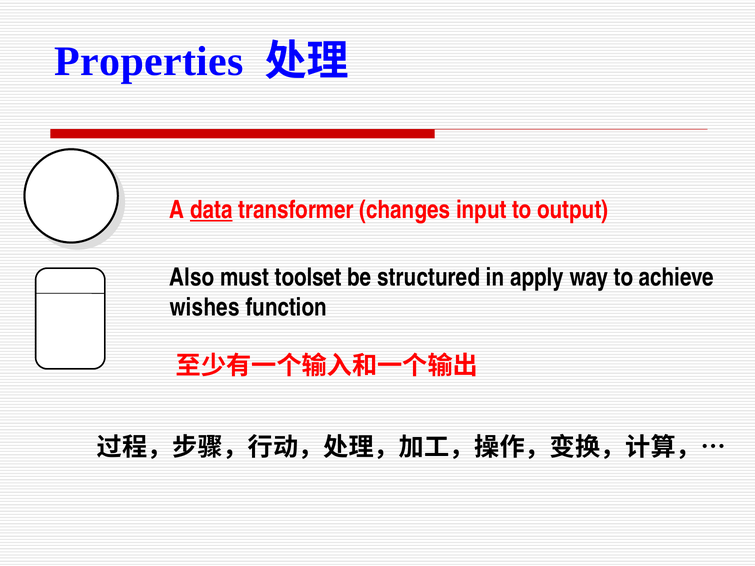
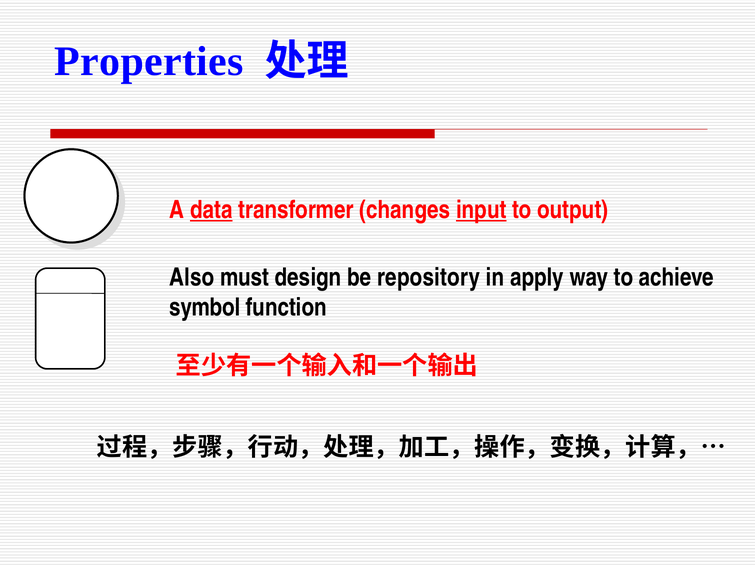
input underline: none -> present (481, 210)
toolset: toolset -> design (308, 278)
structured: structured -> repository (429, 278)
wishes: wishes -> symbol (205, 308)
